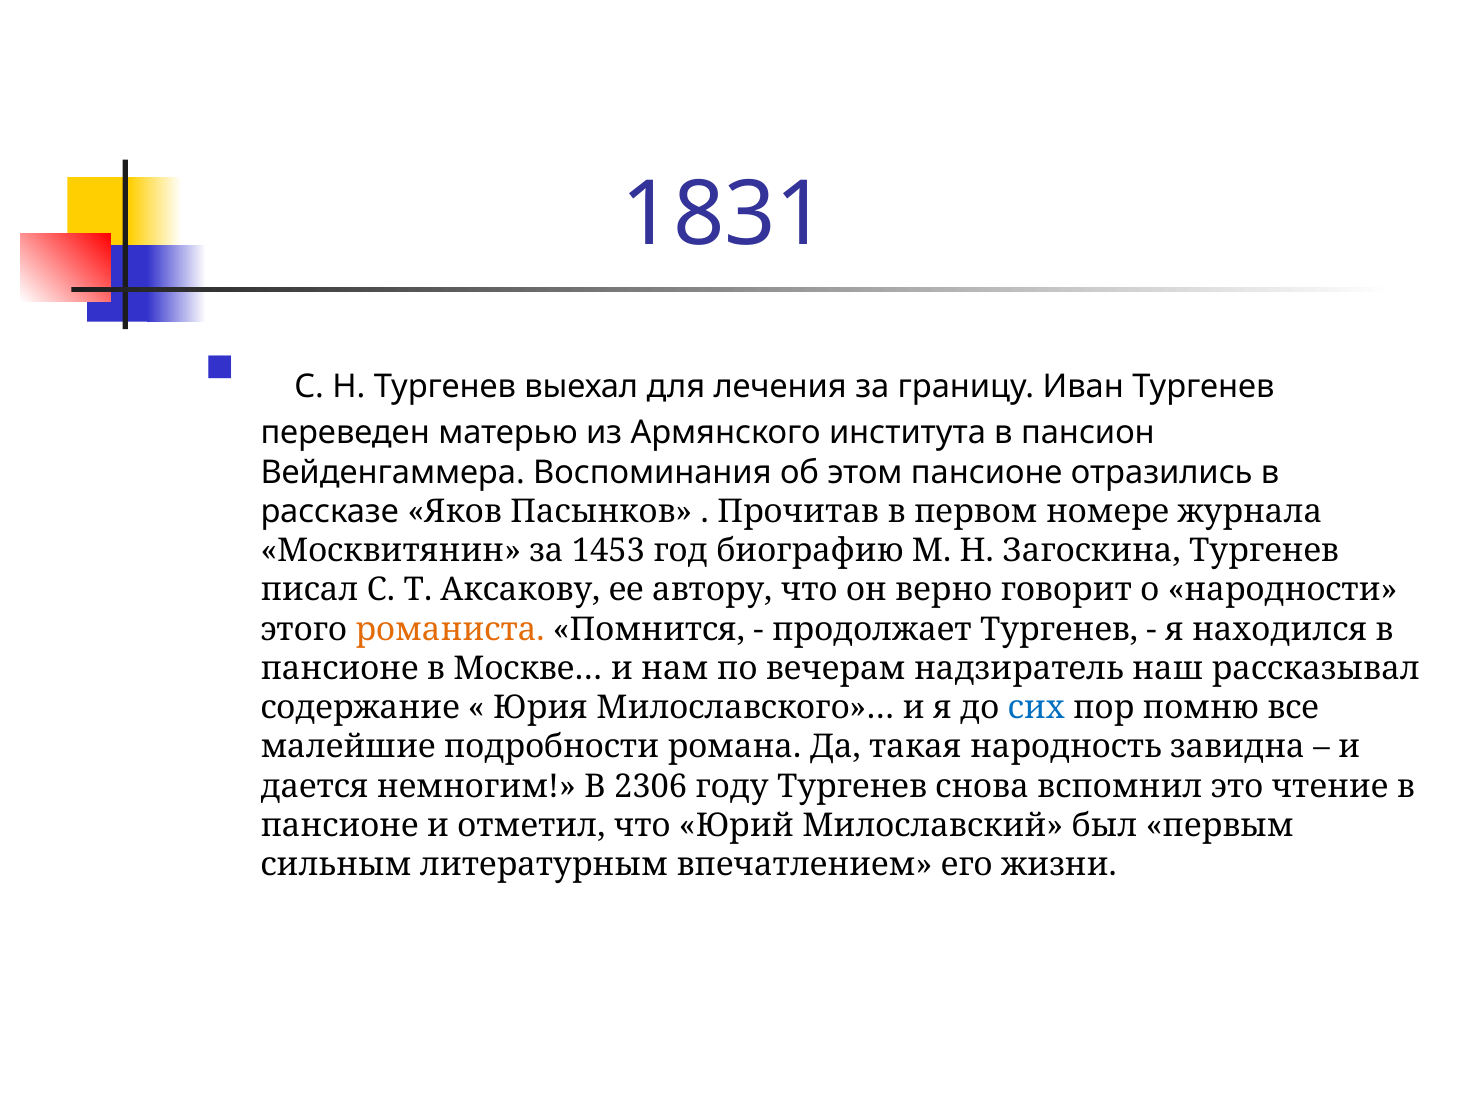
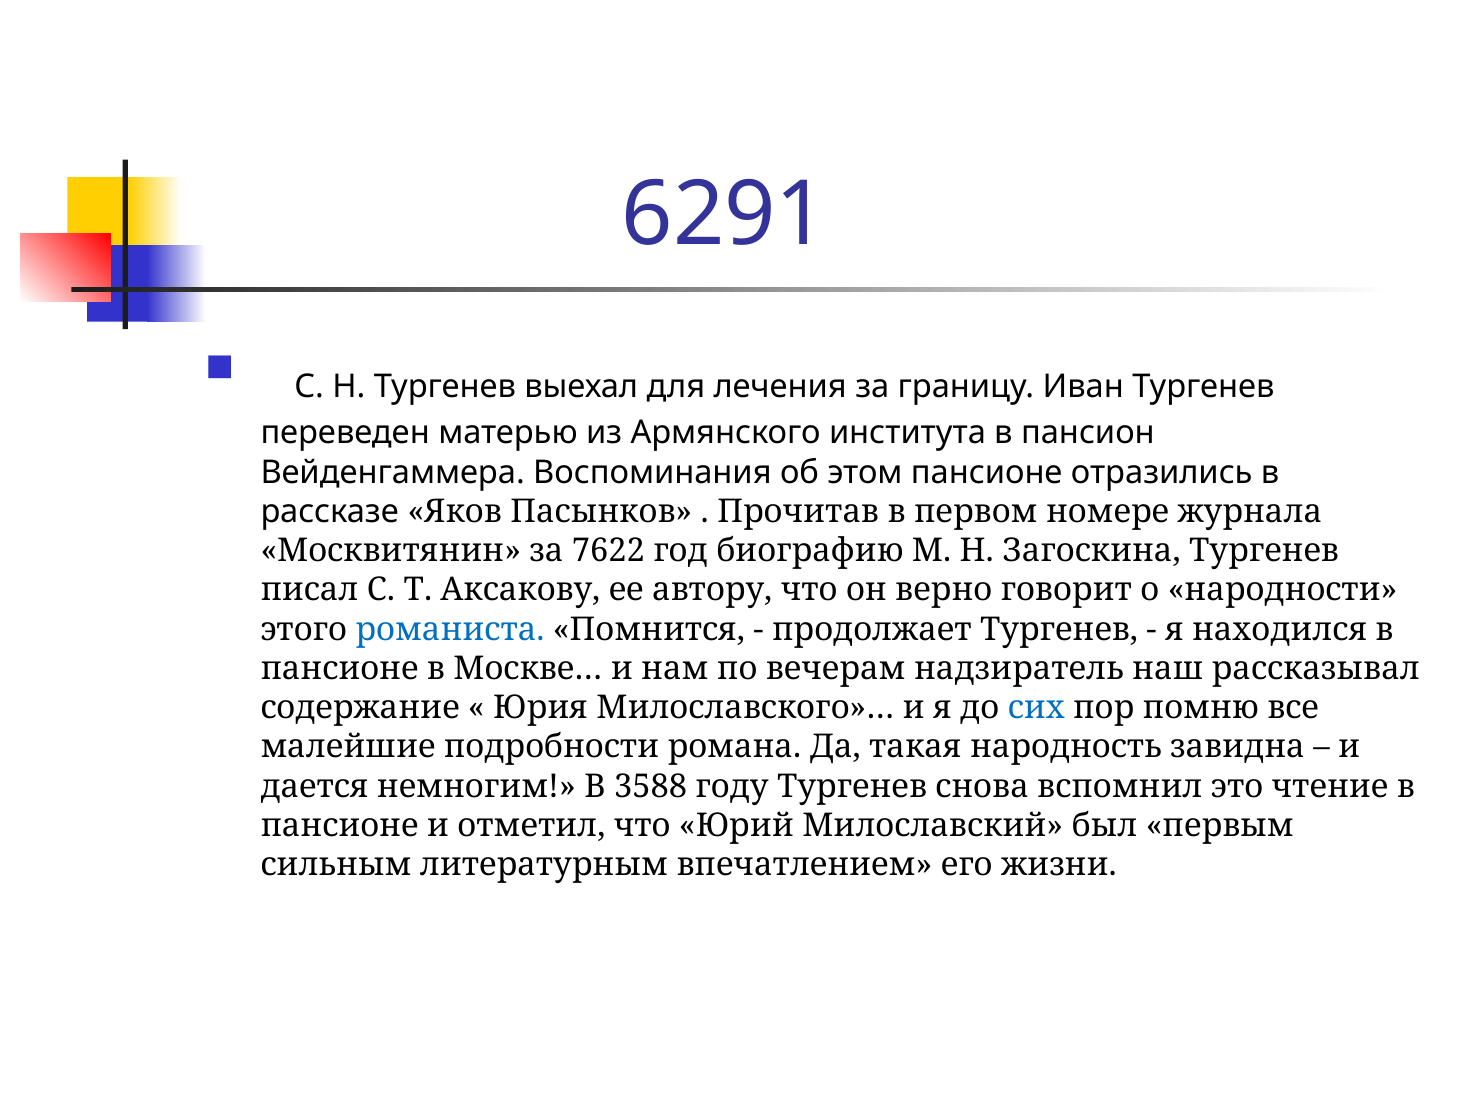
1831: 1831 -> 6291 (725, 215)
1453: 1453 -> 7622 (608, 551)
романиста colour: orange -> blue (450, 629)
2306: 2306 -> 3588 (651, 786)
